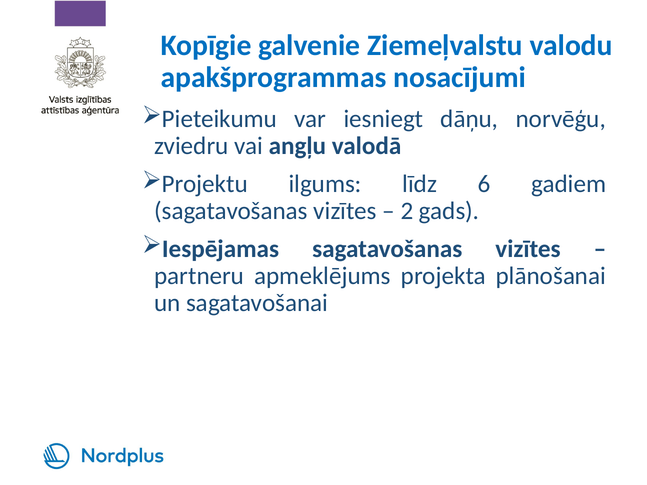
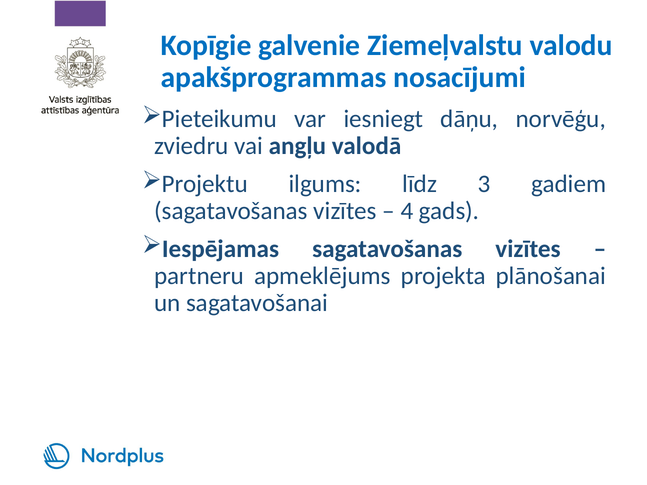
6: 6 -> 3 (484, 184)
2: 2 -> 4 (407, 211)
